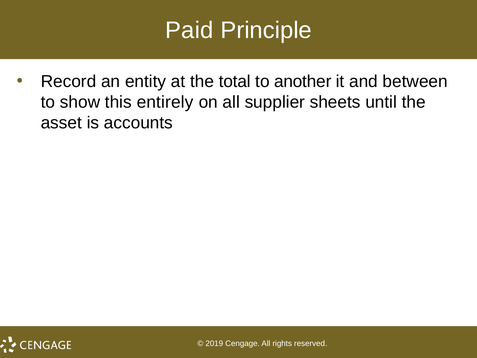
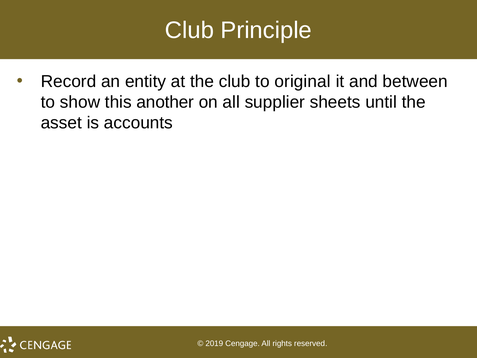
Paid: Paid -> Club (189, 30)
the total: total -> club (235, 81)
another: another -> original (303, 81)
entirely: entirely -> another (165, 102)
